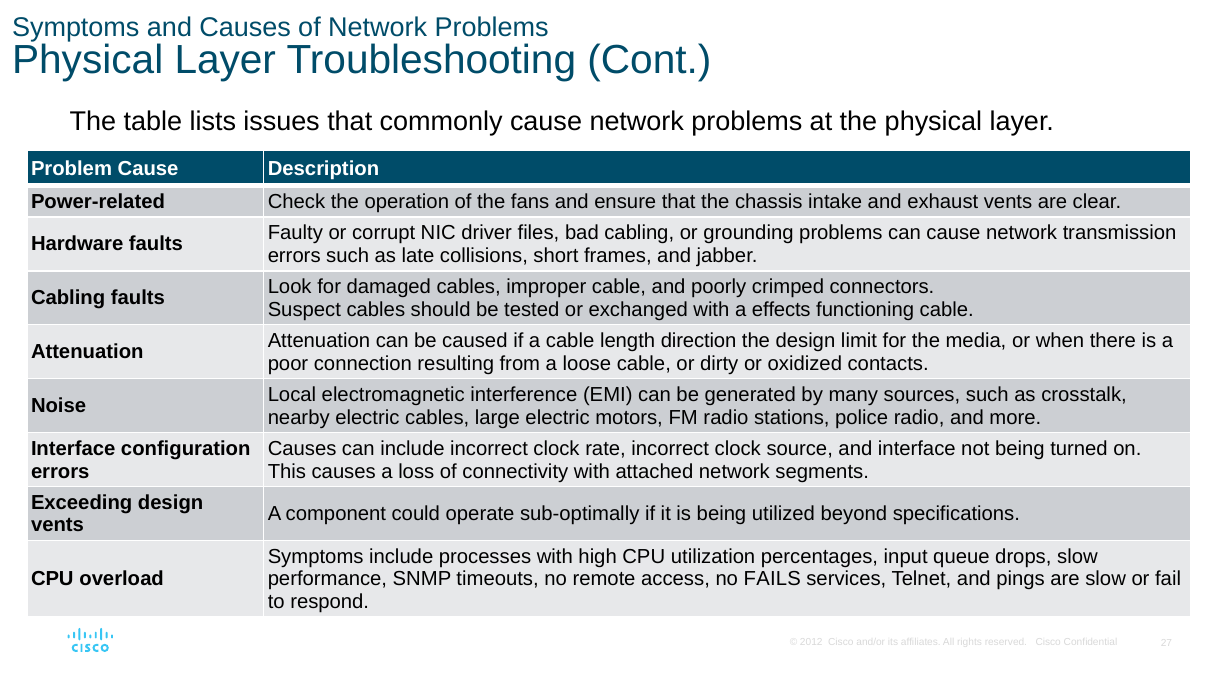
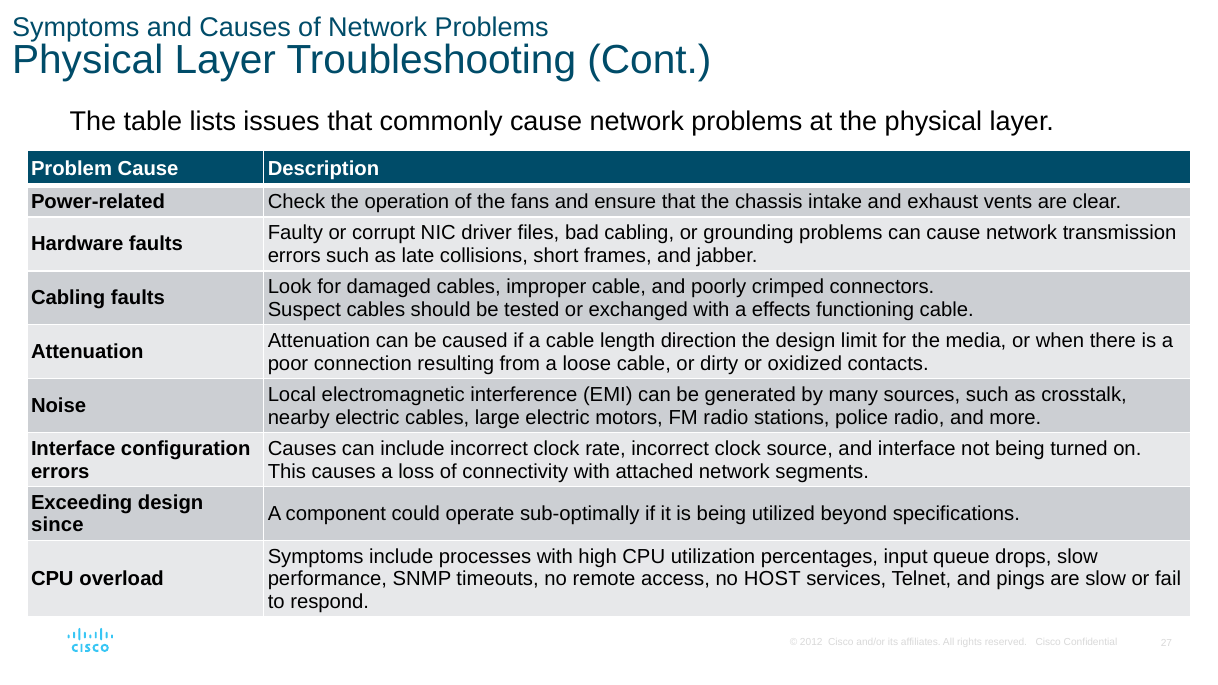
vents: vents -> since (57, 525)
FAILS: FAILS -> HOST (772, 579)
